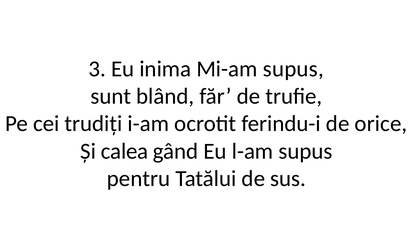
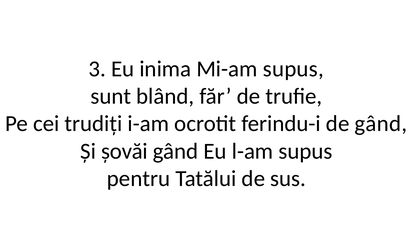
de orice: orice -> gând (381, 124)
calea: calea -> șovăi (125, 151)
